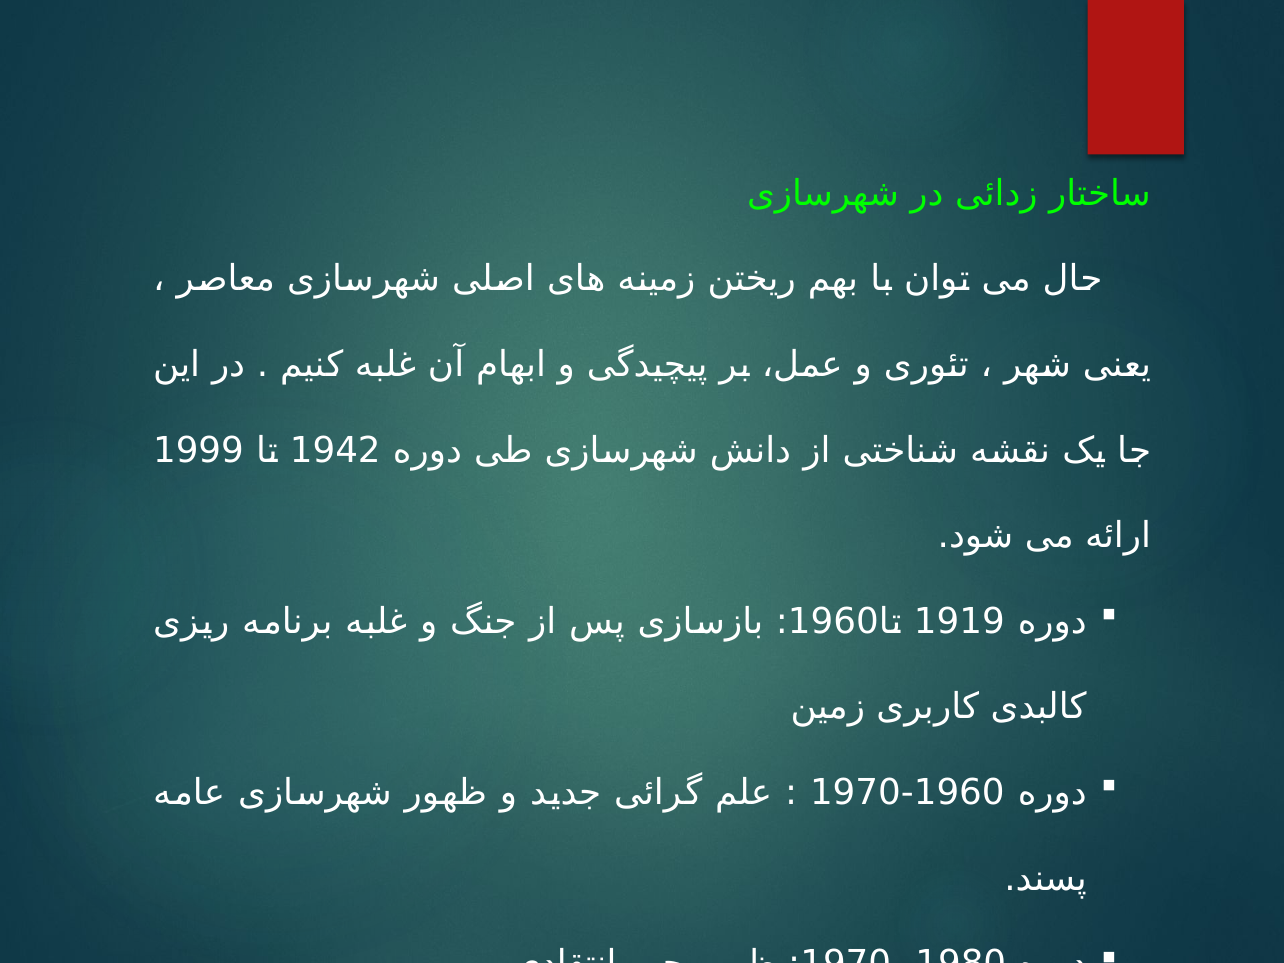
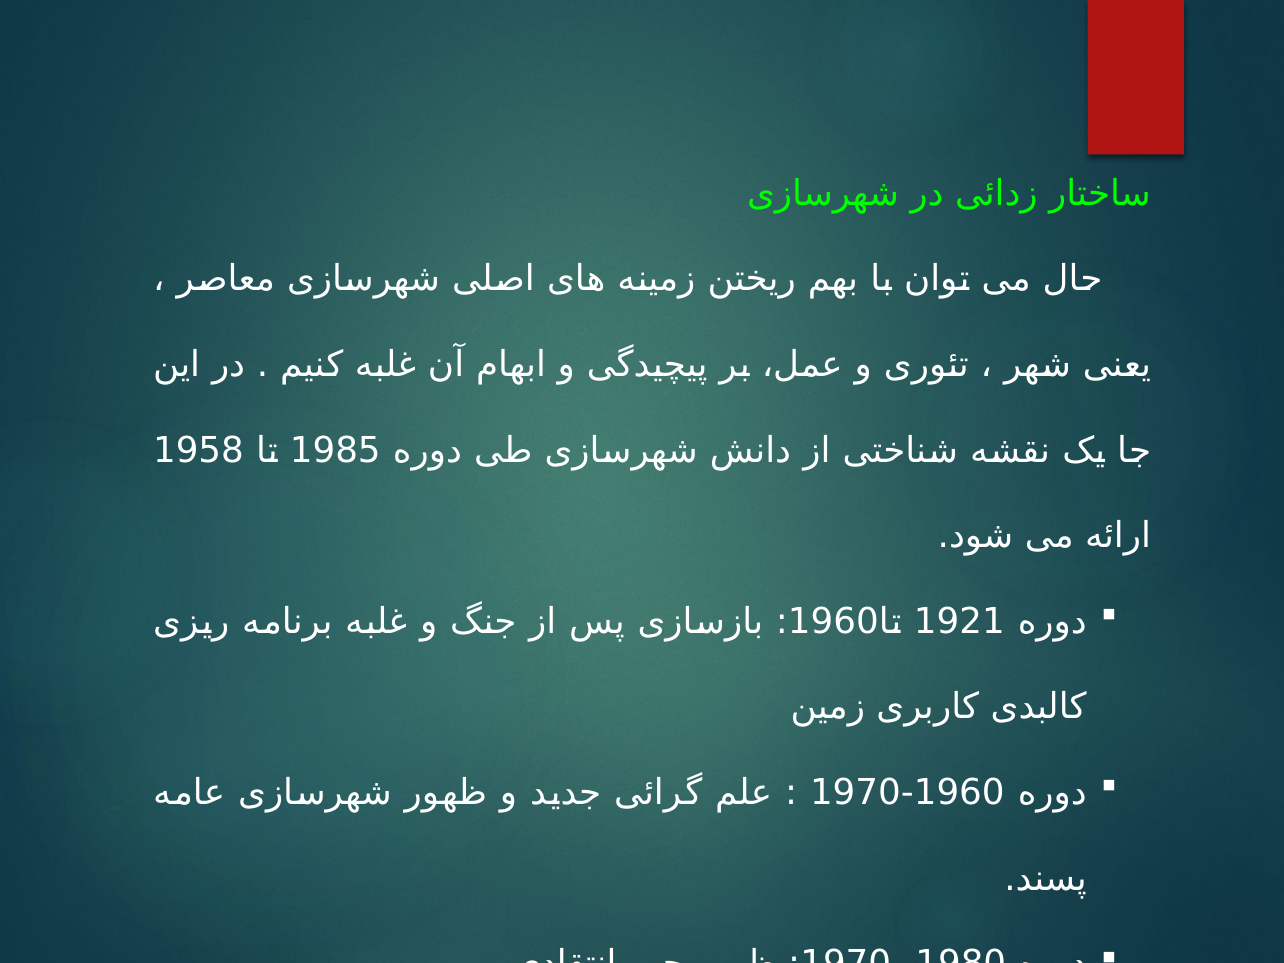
1999: 1999 -> 1958 (198, 450)
1942: 1942 -> 1985 (335, 450)
1919: 1919 -> 1921 (959, 622)
